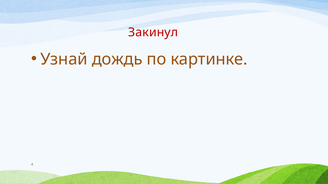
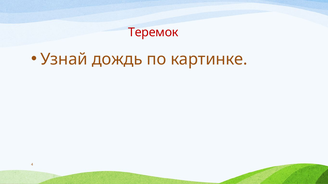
Закинул: Закинул -> Теремок (153, 32)
